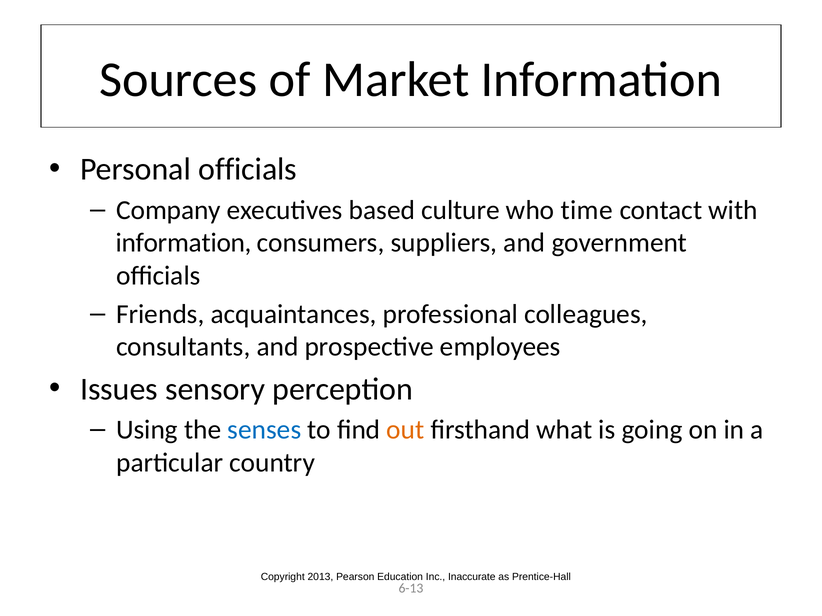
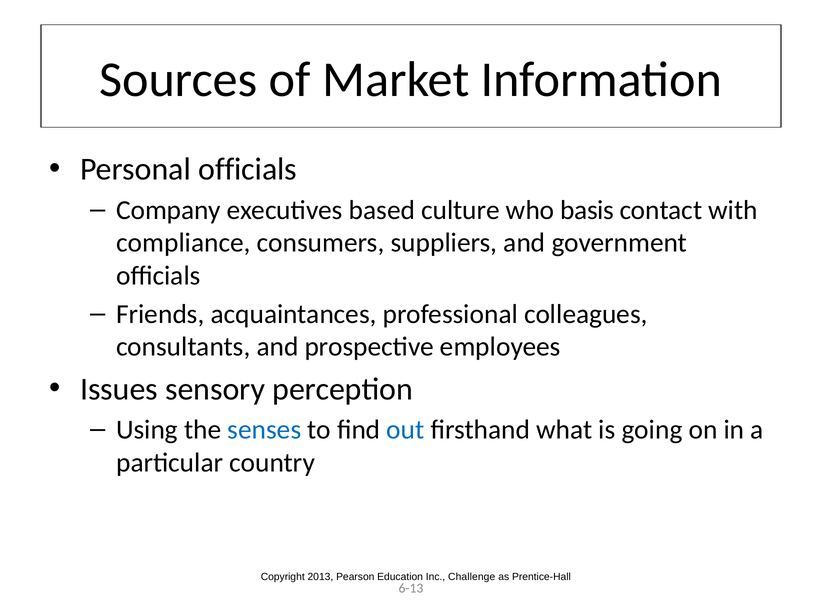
time: time -> basis (587, 210)
information: information -> compliance (183, 243)
out colour: orange -> blue (405, 430)
Inaccurate: Inaccurate -> Challenge (472, 578)
